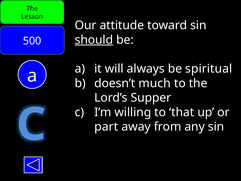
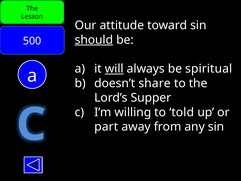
will underline: none -> present (114, 69)
much: much -> share (155, 83)
that: that -> told (182, 112)
